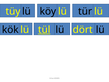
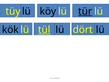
tür underline: none -> present (85, 11)
